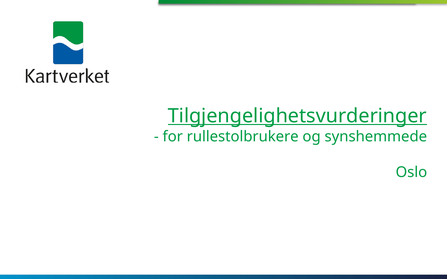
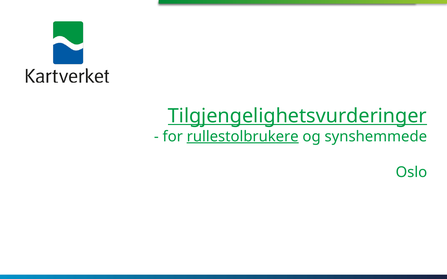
rullestolbrukere underline: none -> present (243, 137)
